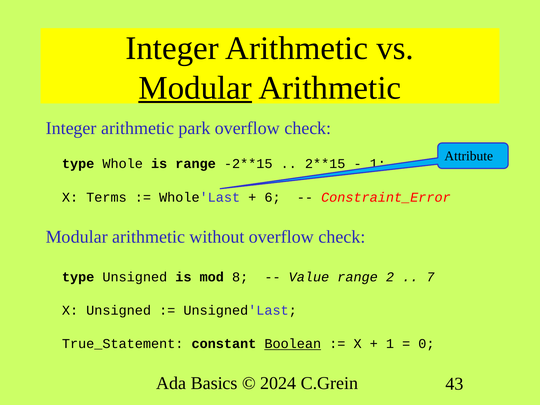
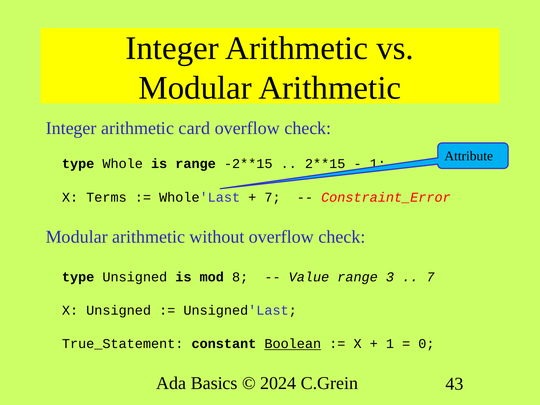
Modular underline: present -> none (195, 88)
park: park -> card (194, 128)
6: 6 -> 7 (273, 197)
2: 2 -> 3 (390, 277)
